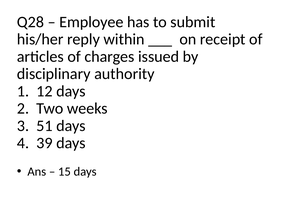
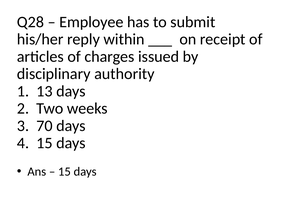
12: 12 -> 13 (44, 91)
51: 51 -> 70 (44, 126)
4 39: 39 -> 15 (44, 143)
